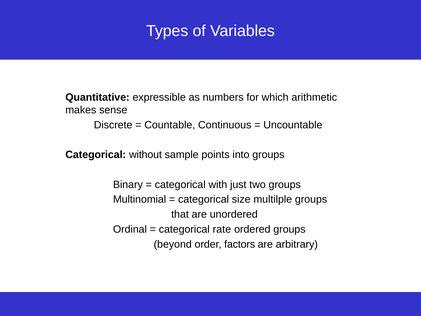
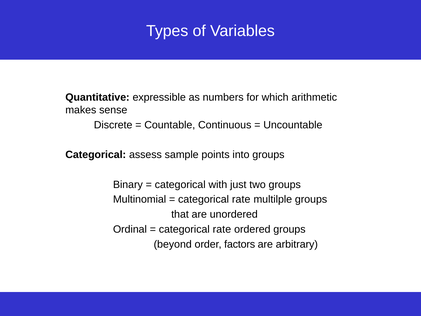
without: without -> assess (145, 155)
size: size -> rate (241, 199)
